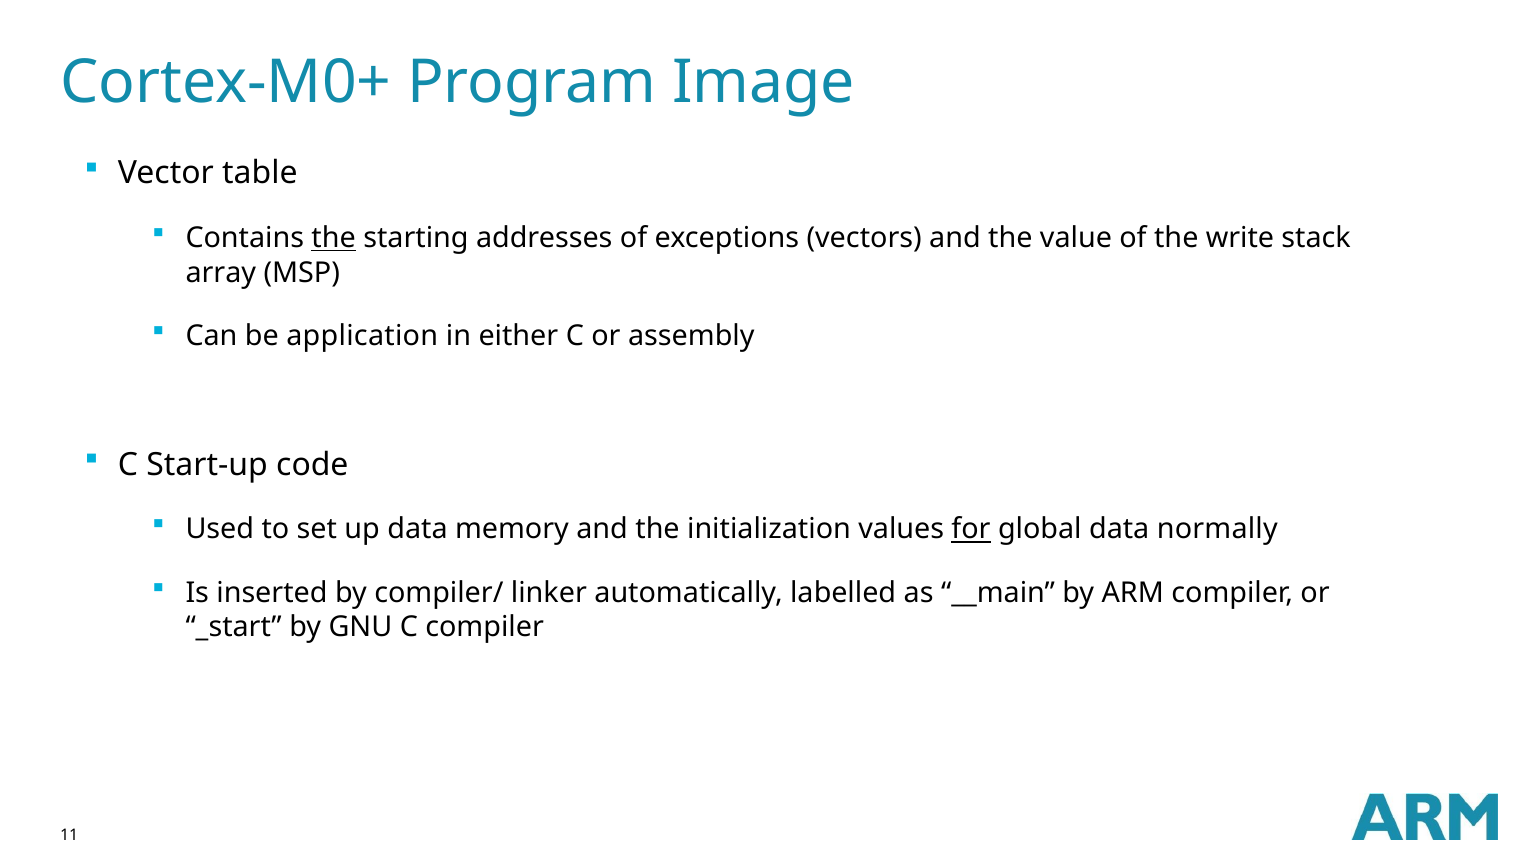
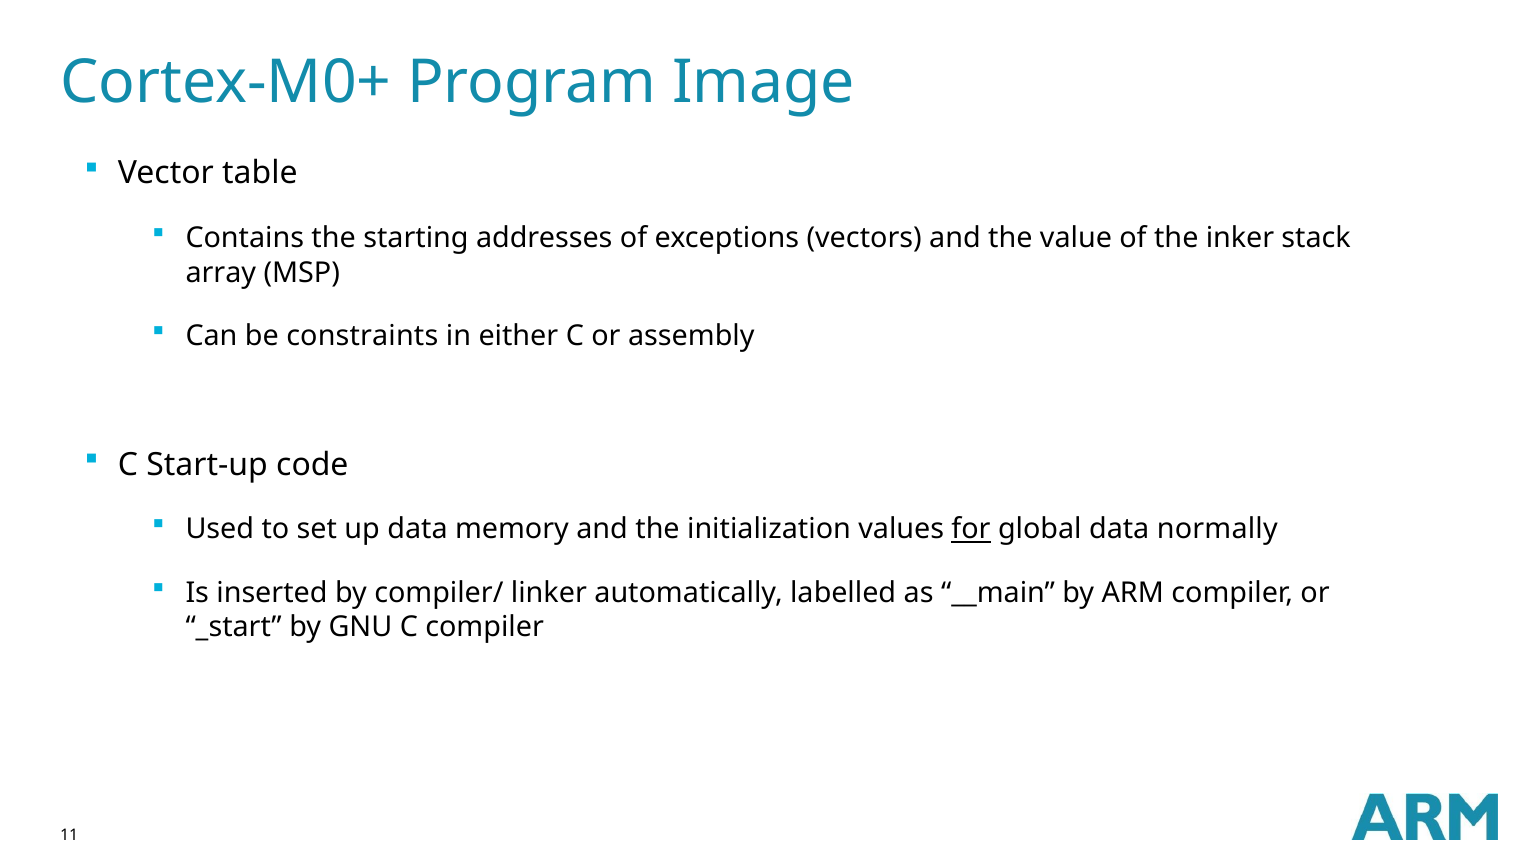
the underline: present -> none (334, 238)
write: write -> inker (1240, 238)
application: application -> constraints (362, 336)
